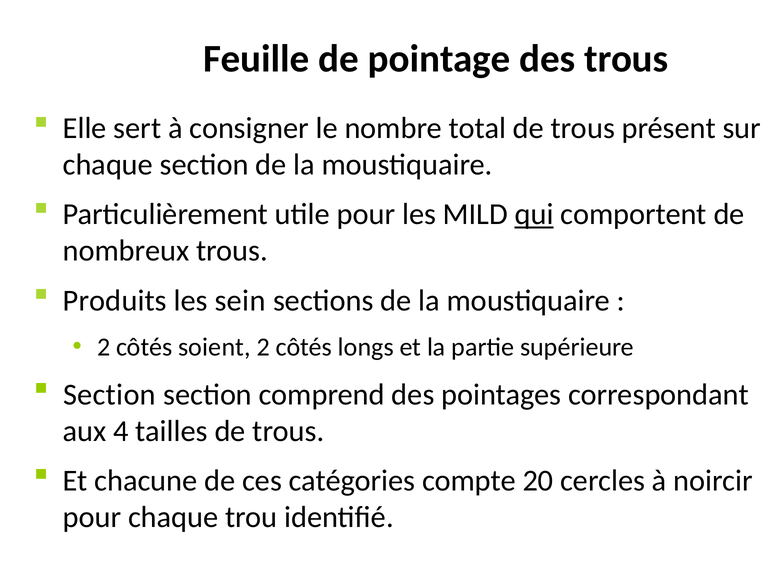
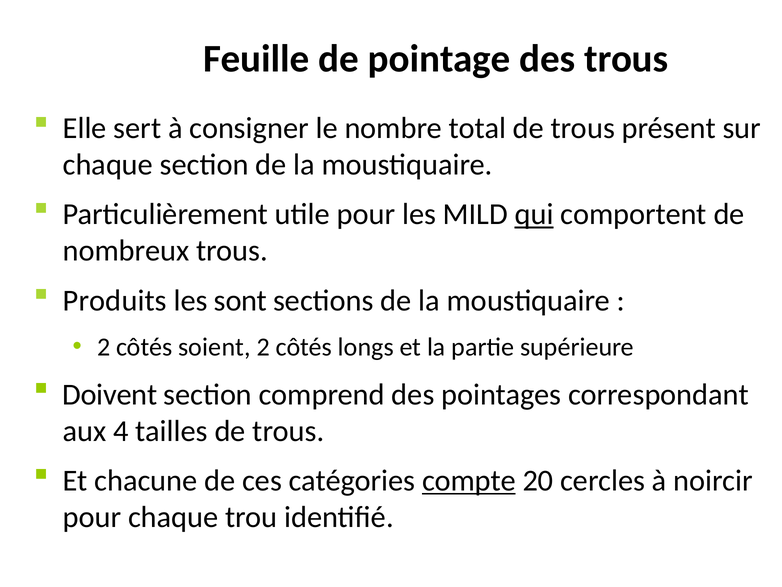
sein: sein -> sont (241, 300)
Section: Section -> Doivent (110, 394)
compte underline: none -> present (469, 480)
